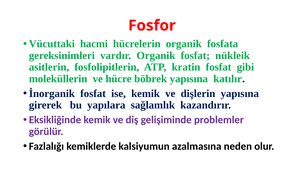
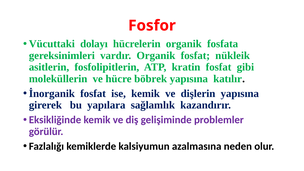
hacmi: hacmi -> dolayı (94, 44)
